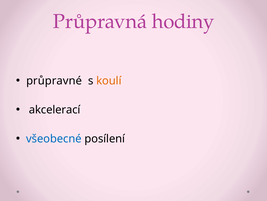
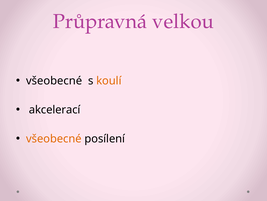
hodiny: hodiny -> velkou (183, 21)
průpravné: průpravné -> všeobecné (54, 81)
všeobecné colour: blue -> orange (54, 138)
